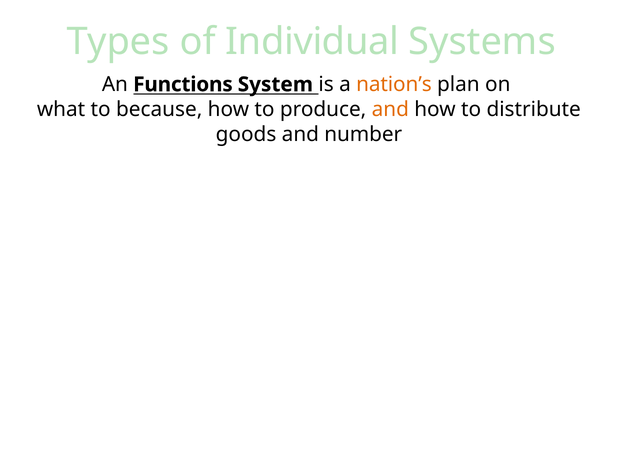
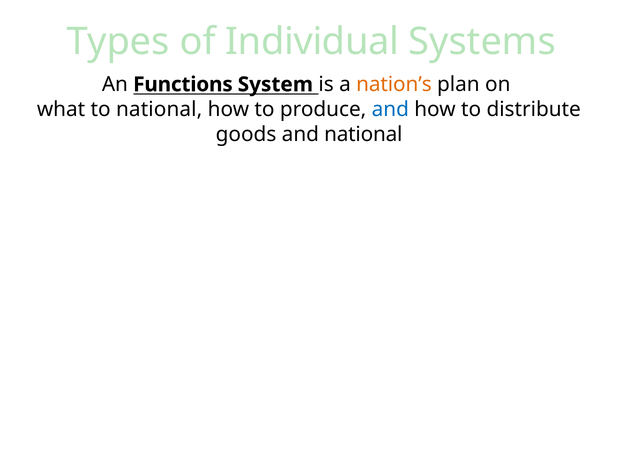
to because: because -> national (159, 109)
and colour: orange -> blue (390, 109)
and number: number -> national (363, 134)
